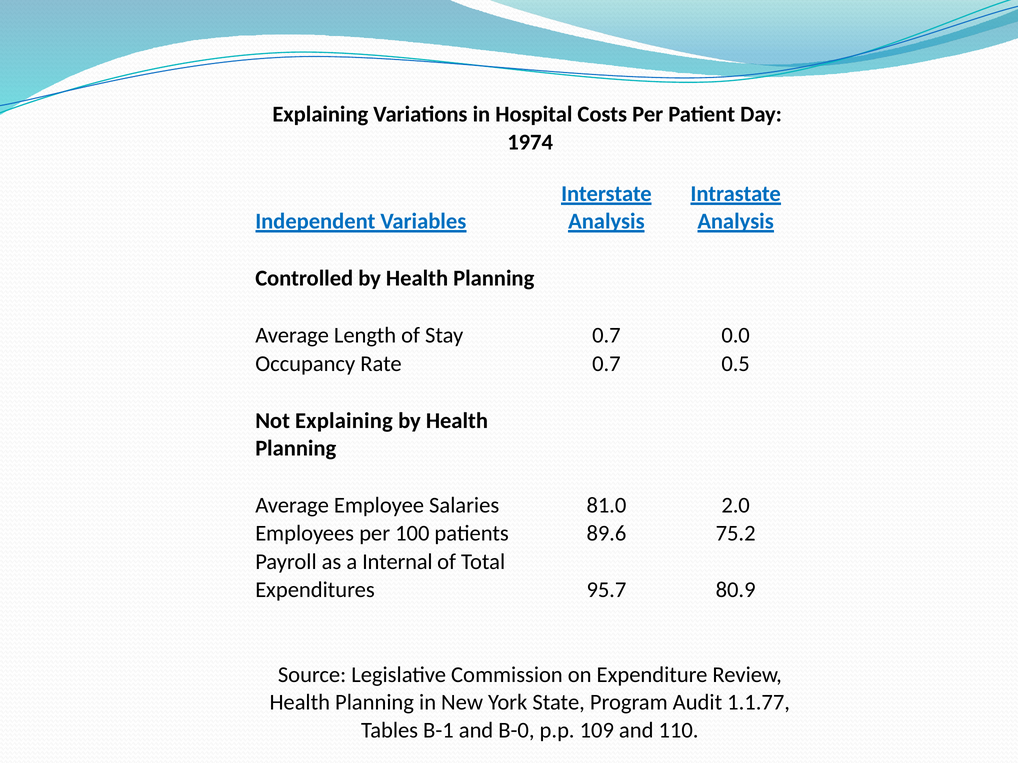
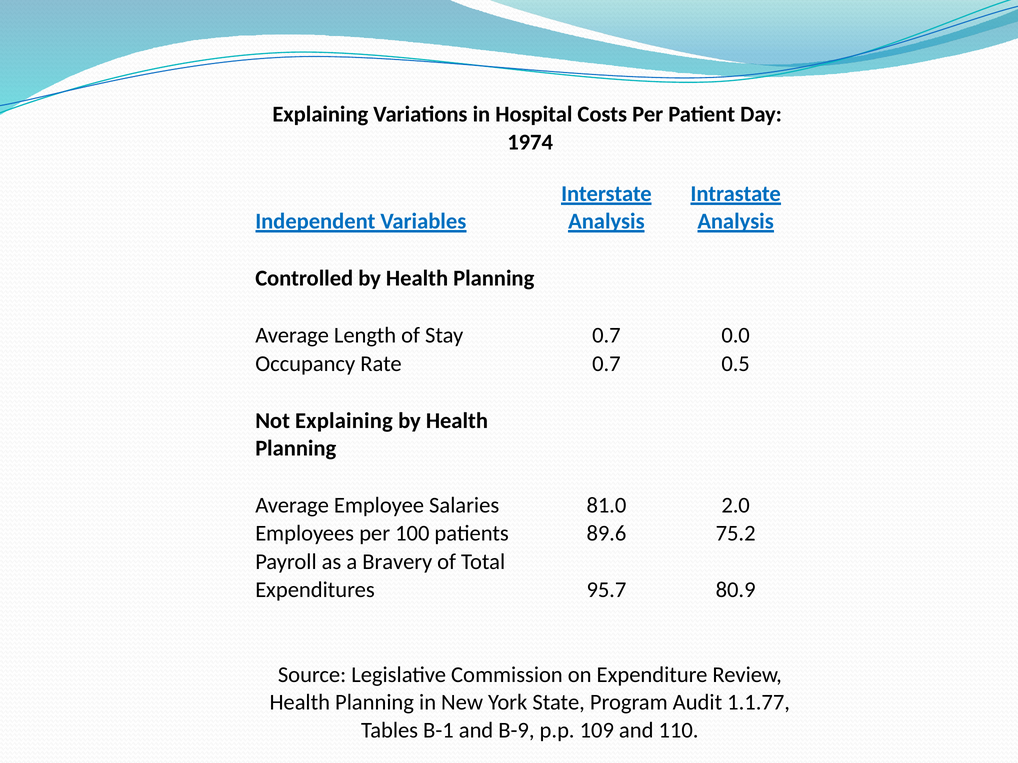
Internal: Internal -> Bravery (397, 562)
B-0: B-0 -> B-9 (516, 731)
